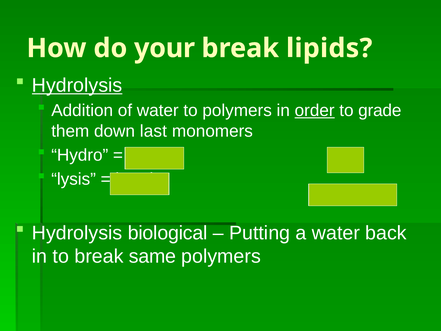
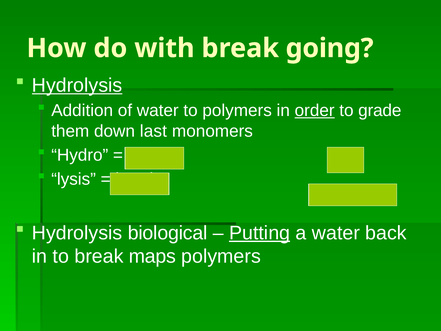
your: your -> with (164, 48)
lipids: lipids -> going (330, 48)
Putting underline: none -> present (260, 233)
same: same -> maps (152, 256)
